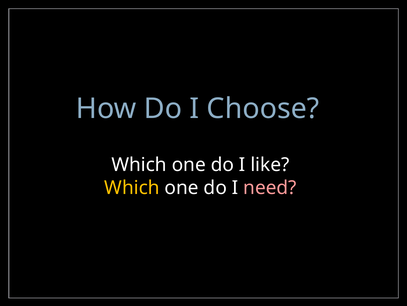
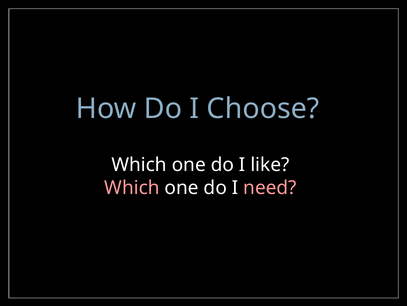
Which colour: yellow -> pink (132, 188)
